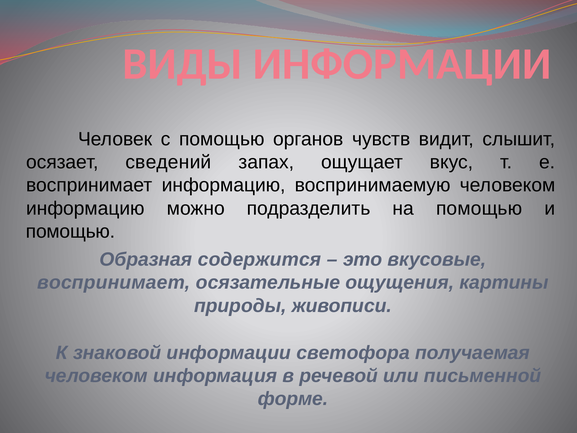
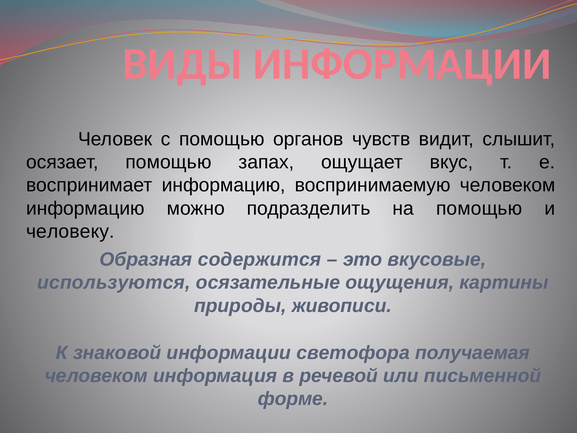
осязает сведений: сведений -> помощью (168, 162)
помощью: помощью -> человеку (70, 231)
воспринимает: воспринимает -> используются (114, 282)
